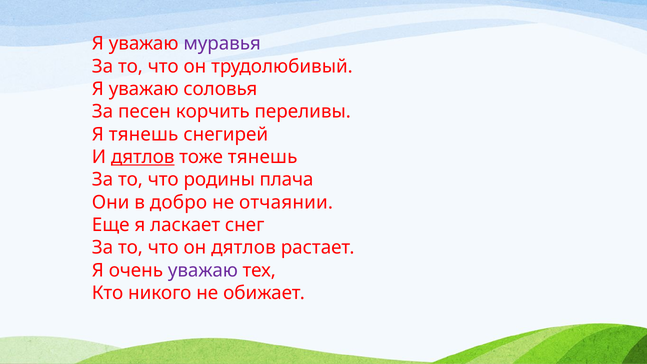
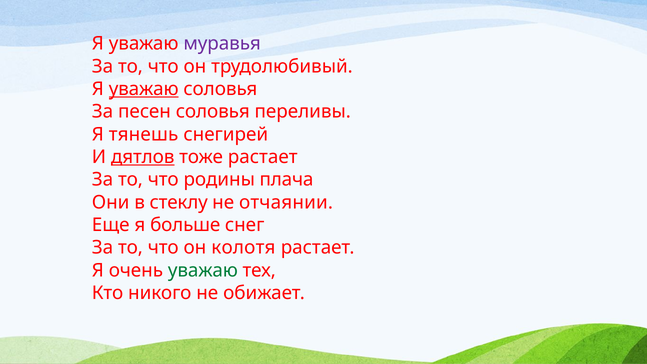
уважаю underline: none -> present (144, 89)
песен корчить: корчить -> соловья (213, 112)
тоже тянешь: тянешь -> растает (263, 157)
добро: добро -> стеклу (179, 202)
ласкает: ласкает -> больше (185, 225)
он дятлов: дятлов -> колотя (243, 248)
уважаю colour: purple -> green (203, 270)
